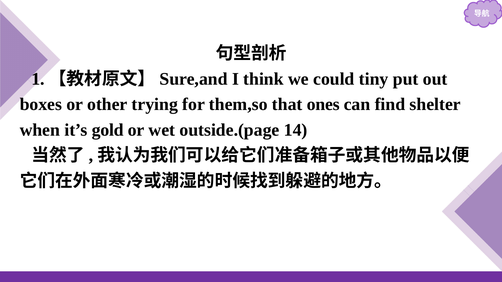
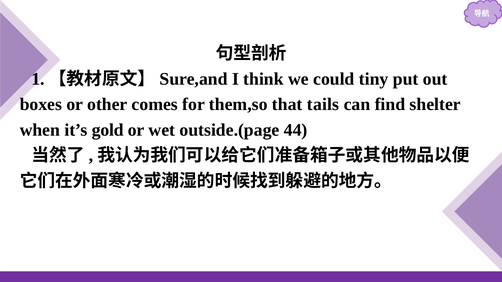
trying: trying -> comes (155, 105)
ones: ones -> tails (323, 105)
14: 14 -> 44 (296, 130)
